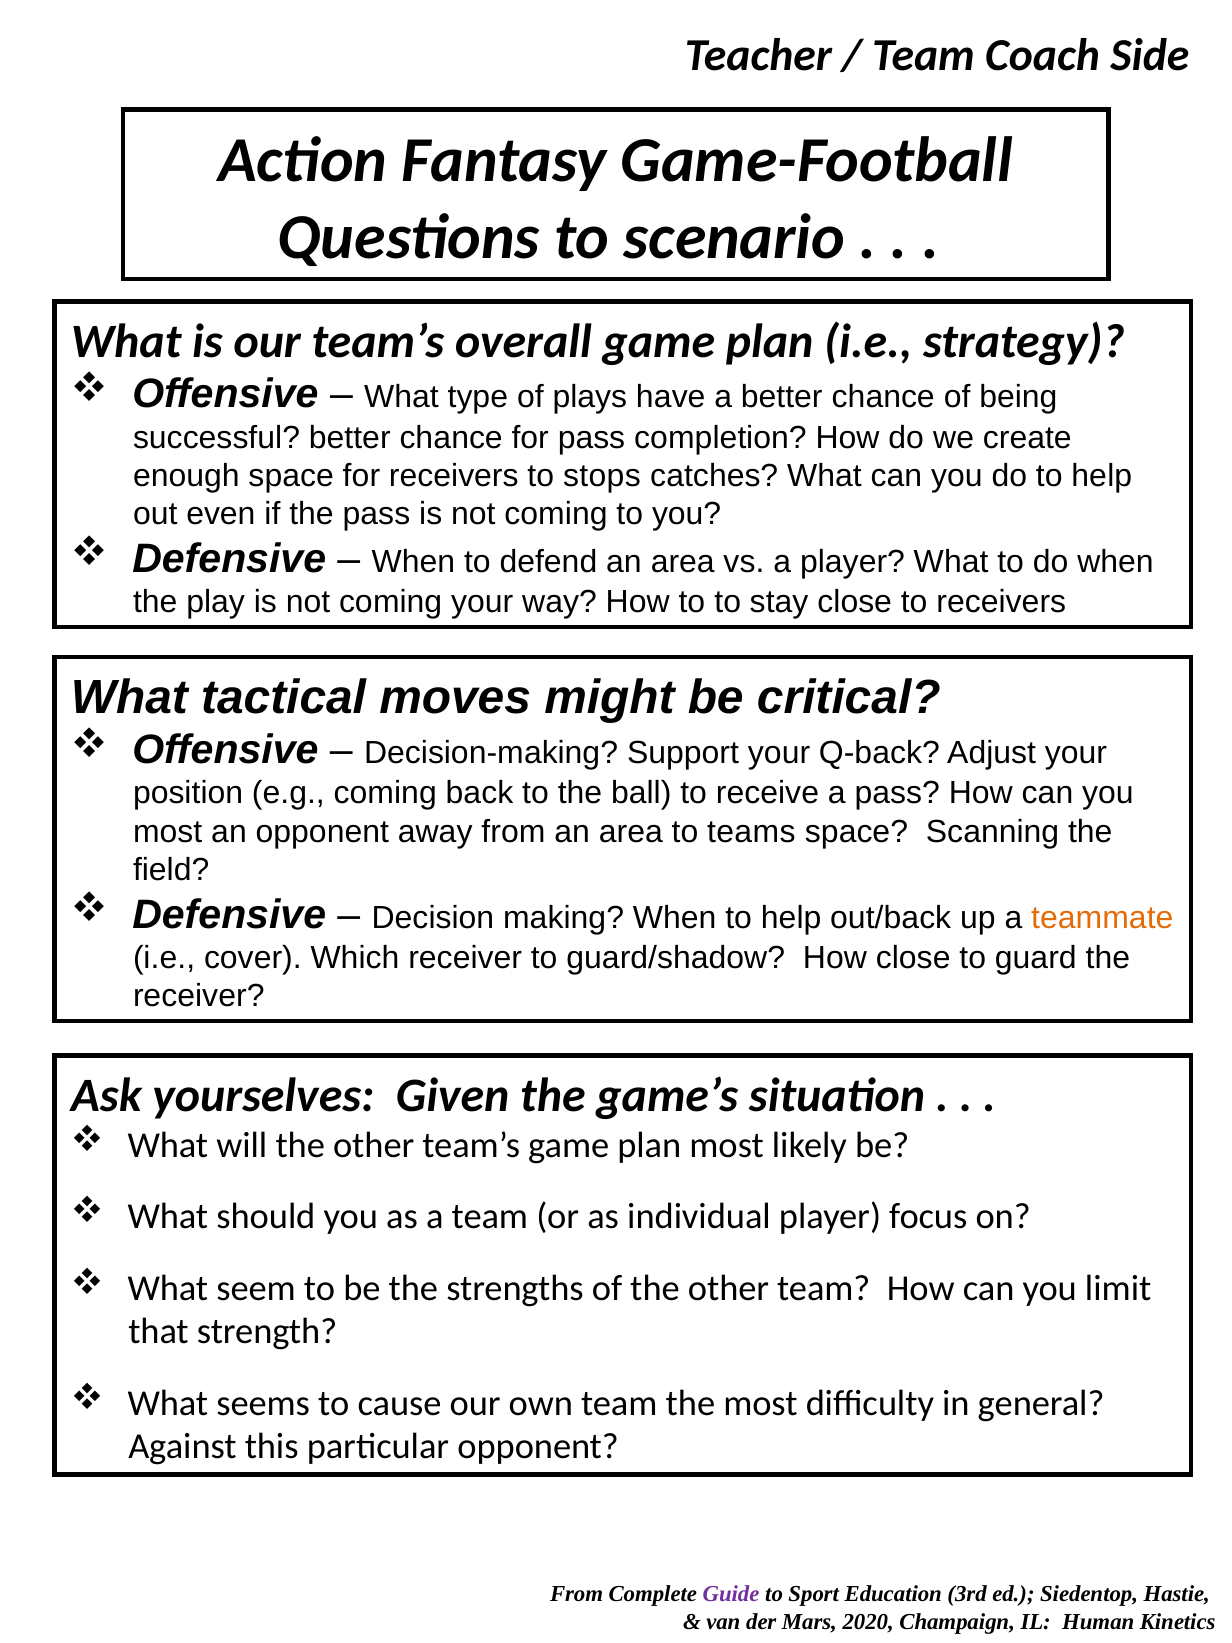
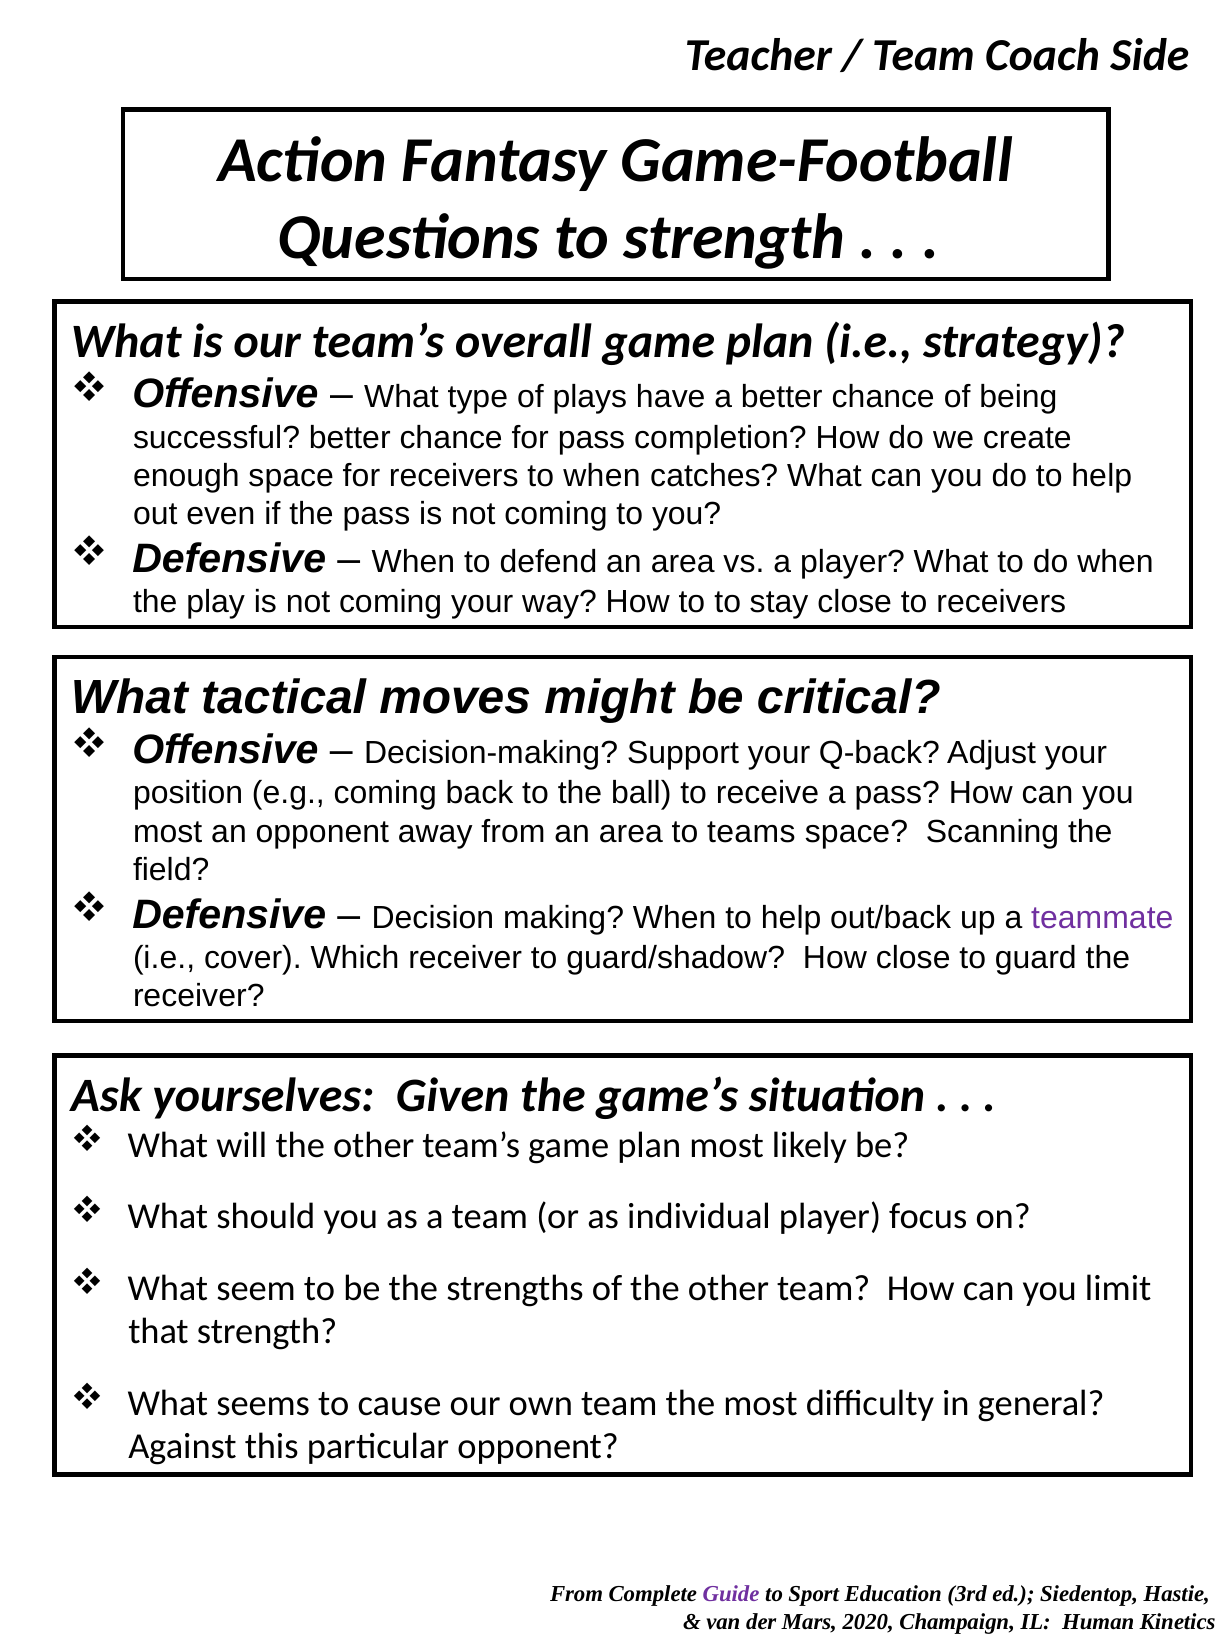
to scenario: scenario -> strength (735, 237)
to stops: stops -> when (602, 476)
teammate colour: orange -> purple (1102, 917)
